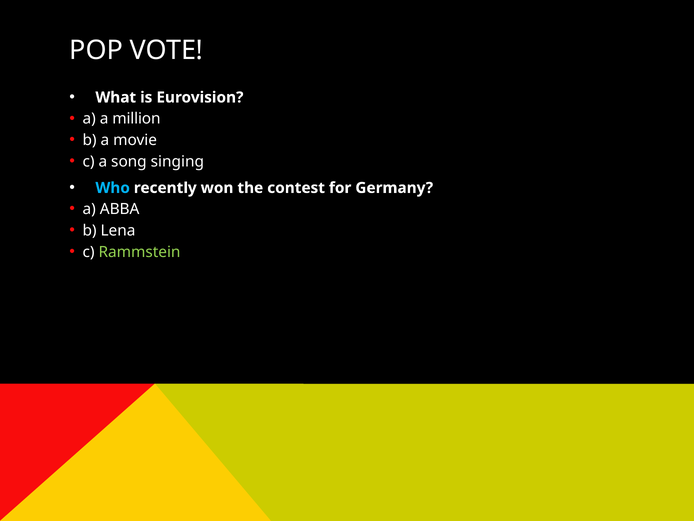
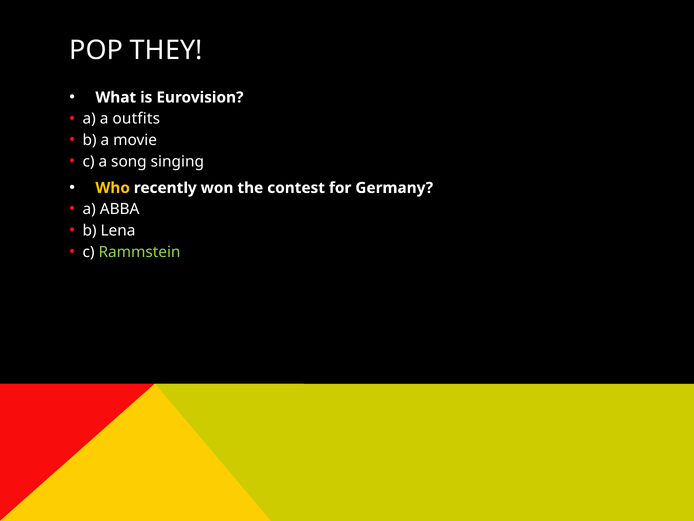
VOTE: VOTE -> THEY (166, 50)
million: million -> outfits (136, 119)
Who colour: light blue -> yellow (113, 188)
